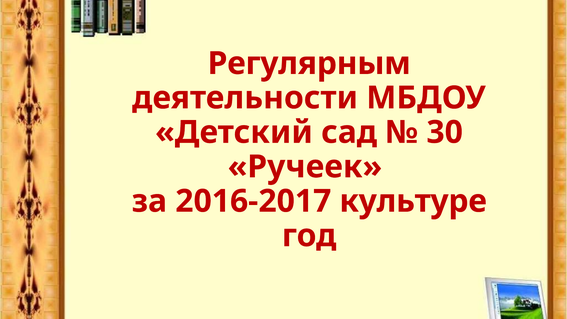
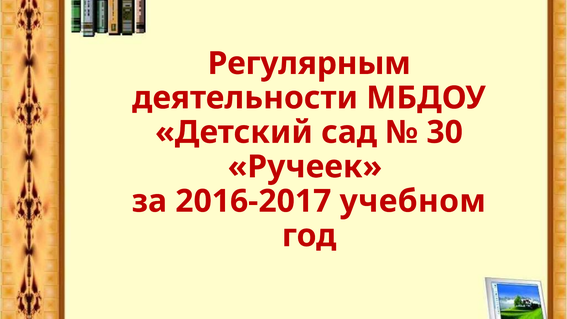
культуре: культуре -> учебном (413, 201)
